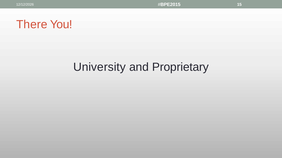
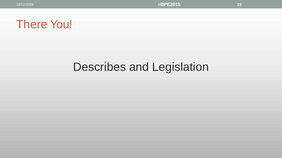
University: University -> Describes (100, 67)
Proprietary: Proprietary -> Legislation (180, 67)
